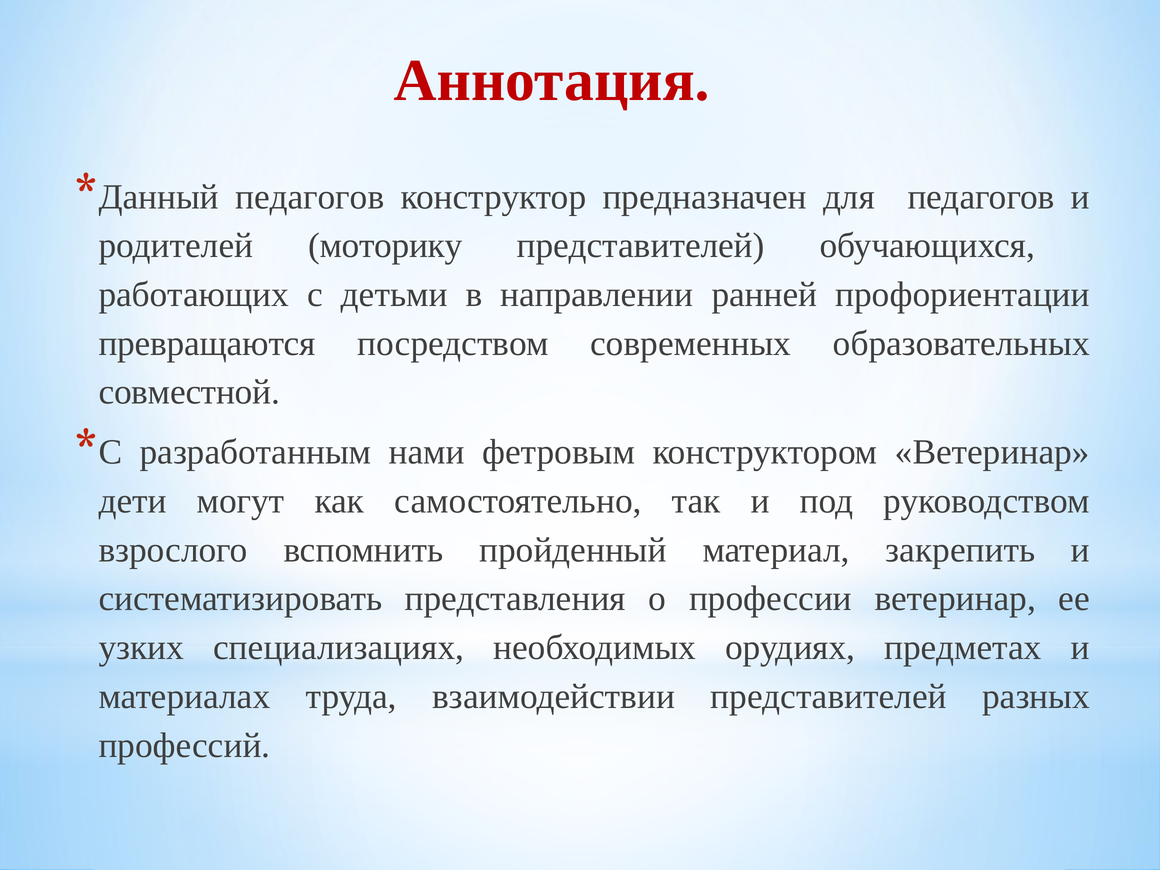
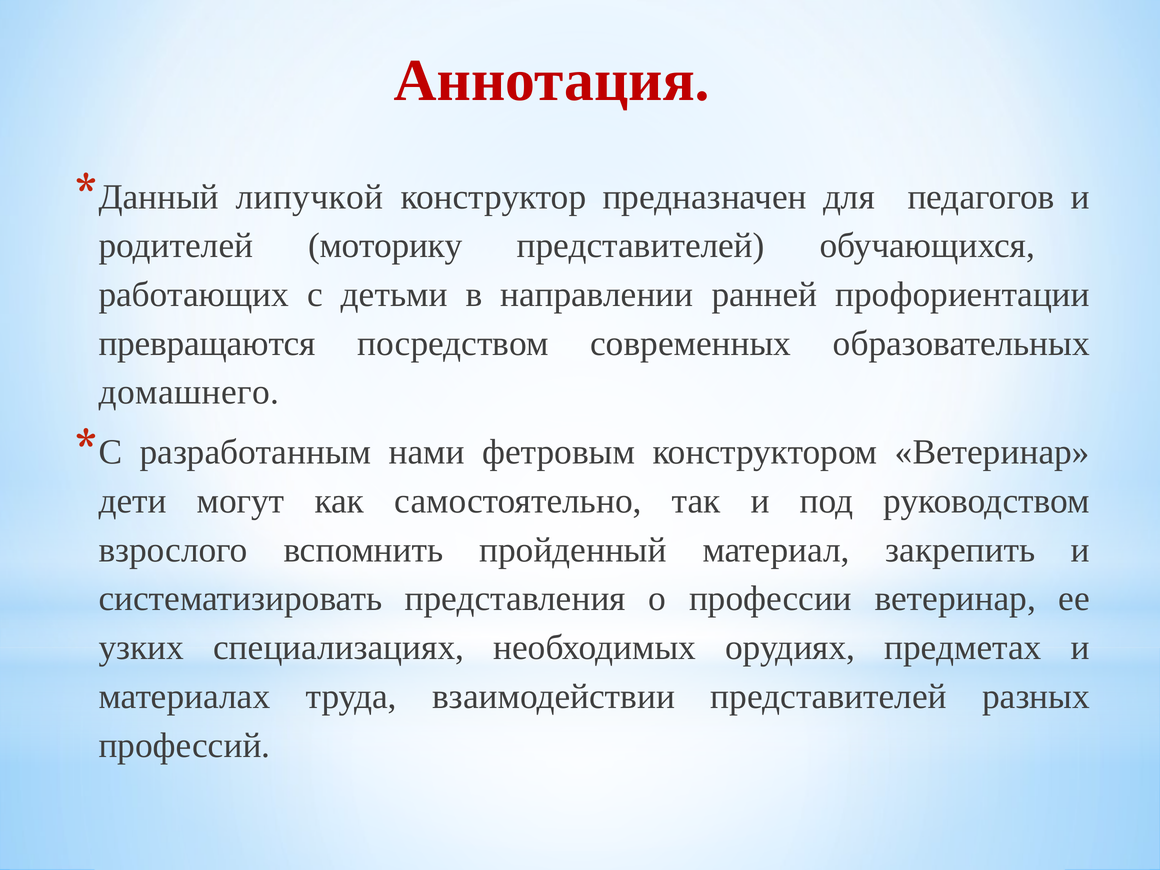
педагогов: педагогов -> липучкой (310, 197)
совместной: совместной -> домашнего (189, 392)
